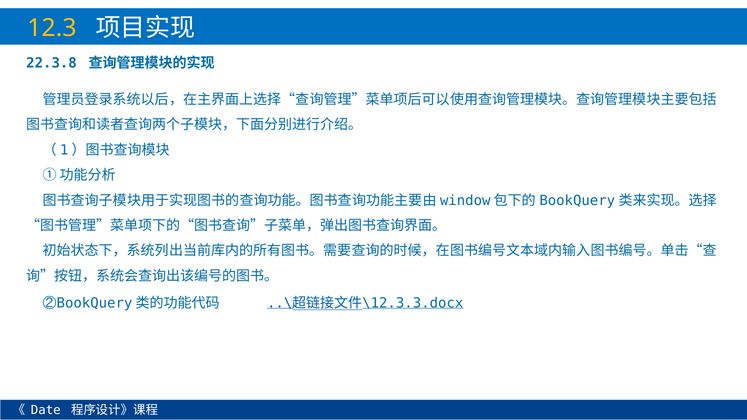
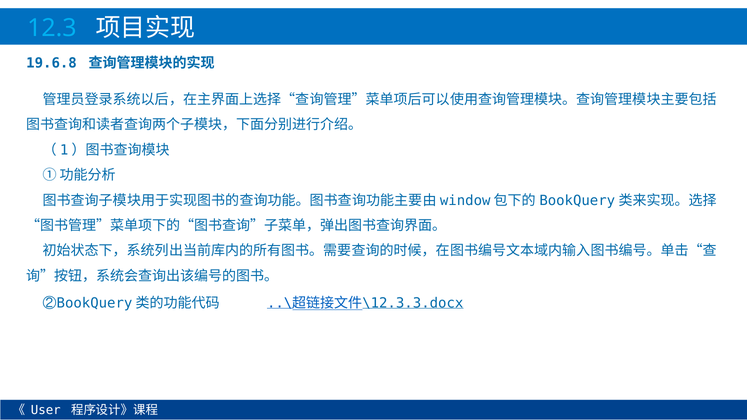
12.3 colour: yellow -> light blue (52, 28)
22.3.8: 22.3.8 -> 19.6.8 (52, 63)
Date: Date -> User (46, 410)
